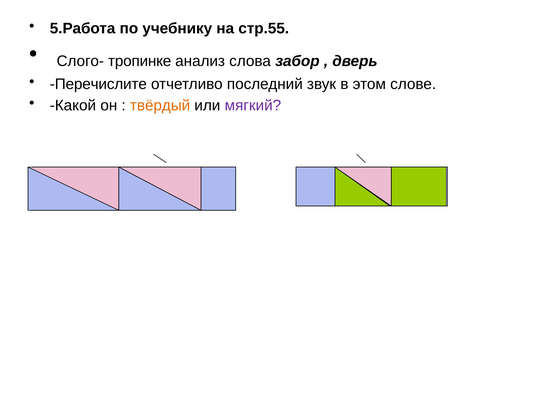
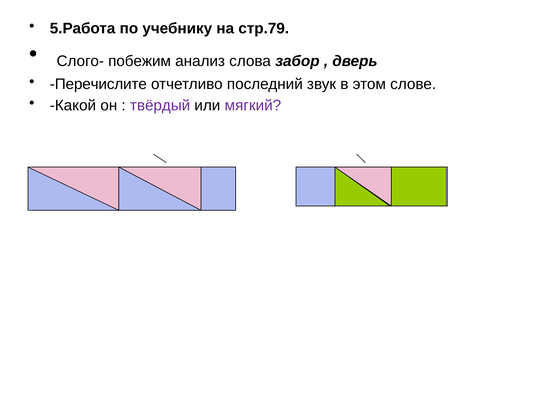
стр.55: стр.55 -> стр.79 (264, 29)
тропинке: тропинке -> побежим (140, 61)
твёрдый colour: orange -> purple (160, 105)
